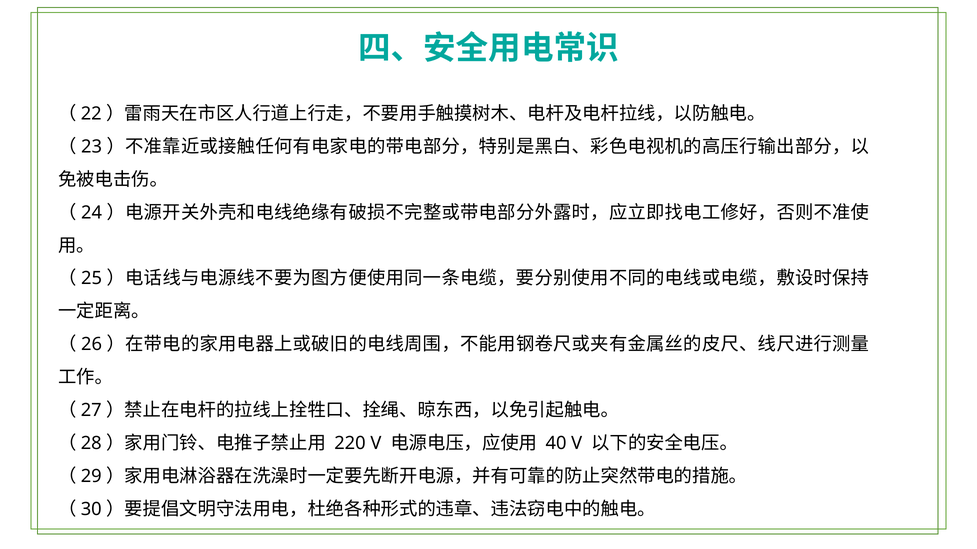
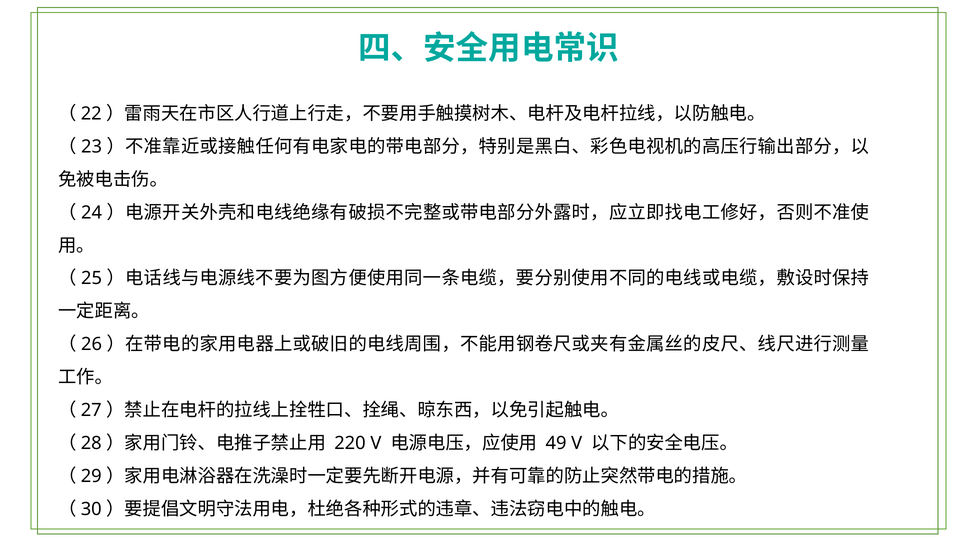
40: 40 -> 49 (556, 444)
